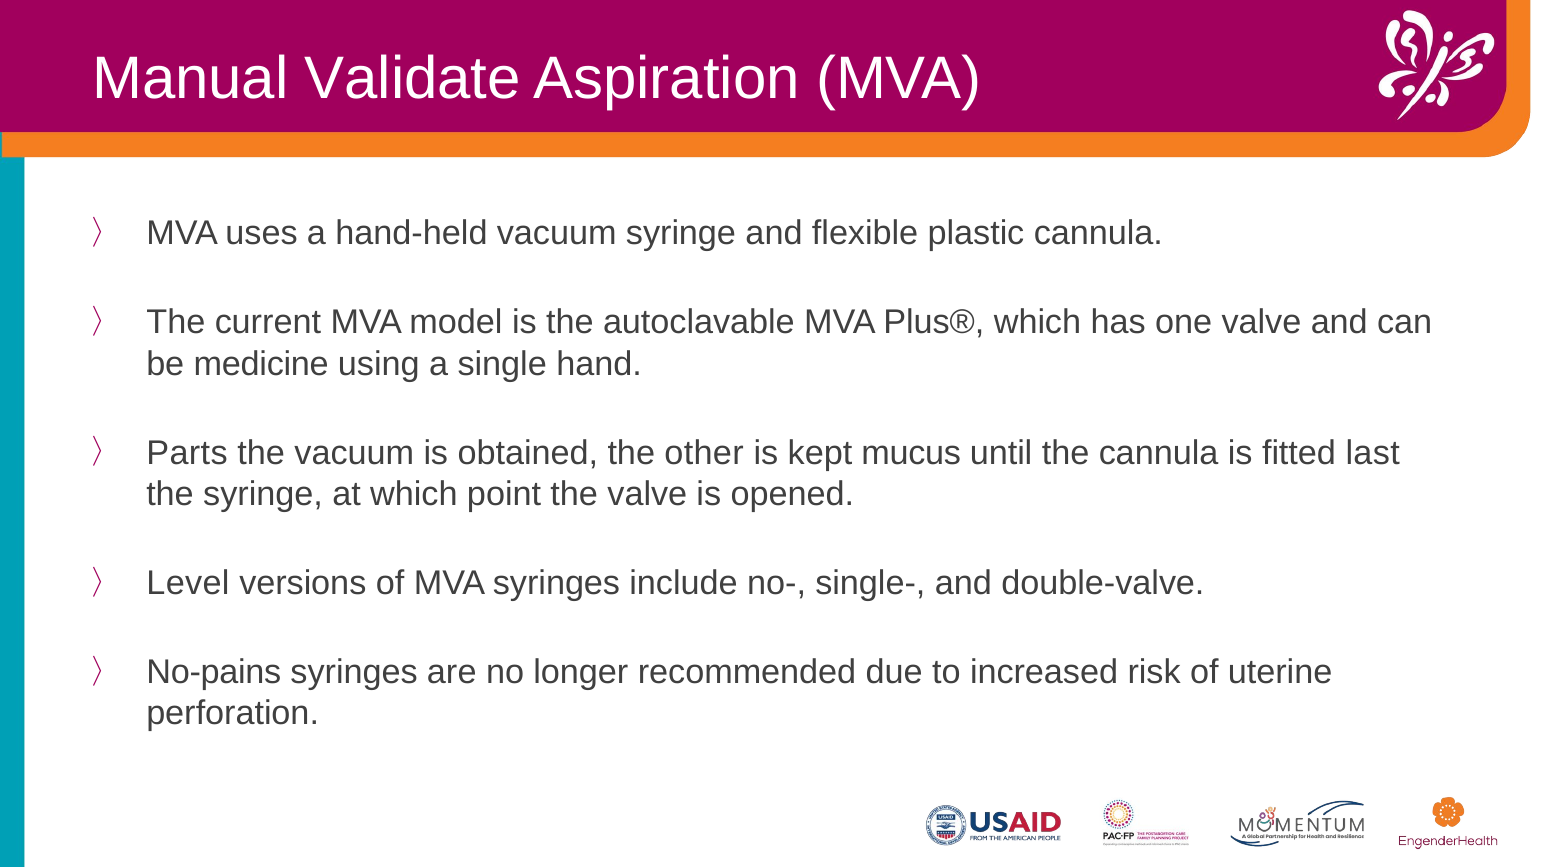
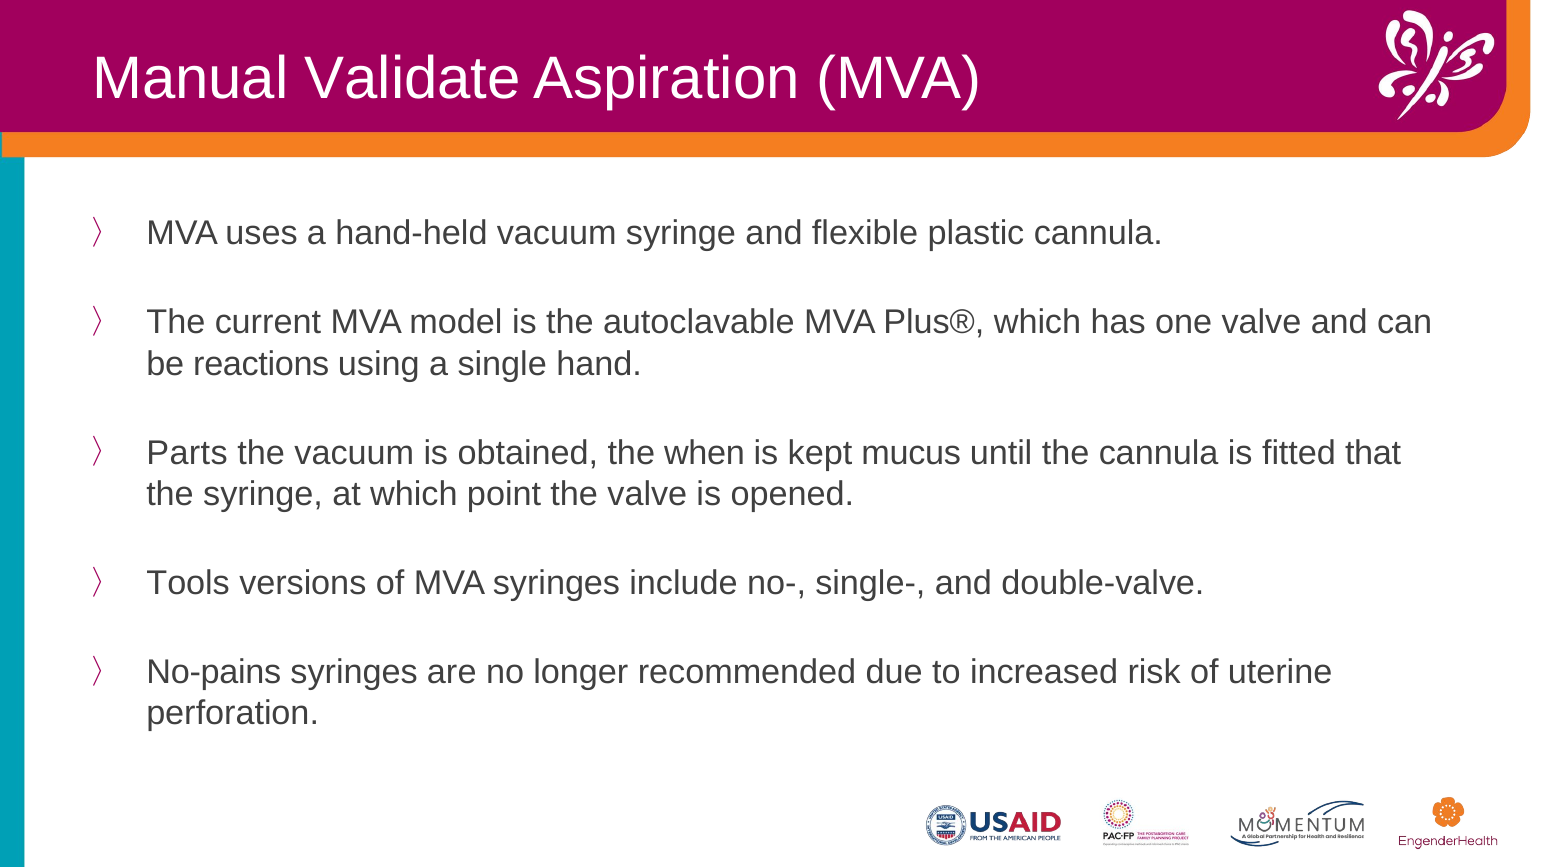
medicine: medicine -> reactions (261, 364)
other: other -> when (704, 453)
last: last -> that (1373, 453)
Level: Level -> Tools (188, 584)
